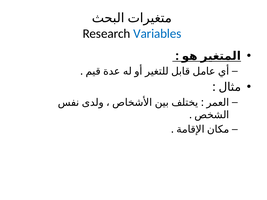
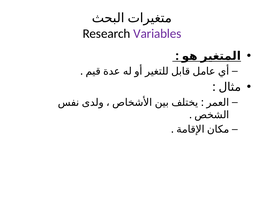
Variables colour: blue -> purple (157, 34)
